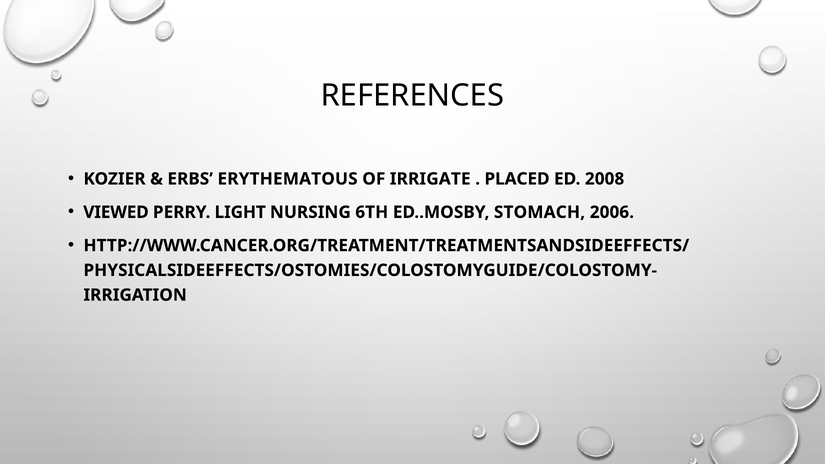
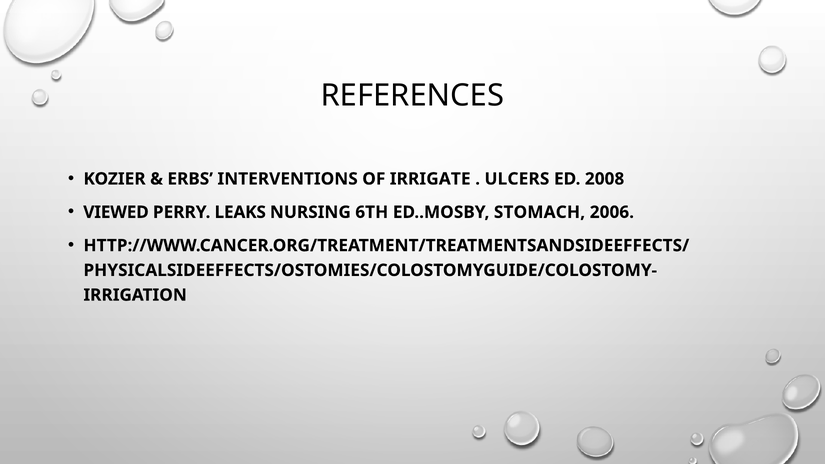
ERYTHEMATOUS: ERYTHEMATOUS -> INTERVENTIONS (288, 179)
PLACED: PLACED -> ULCERS (517, 179)
LIGHT: LIGHT -> LEAKS (240, 212)
